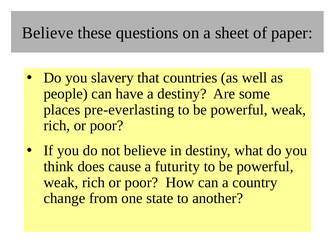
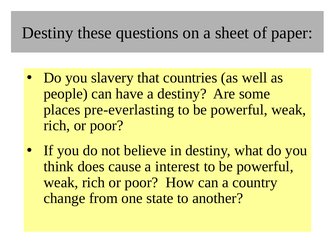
Believe: Believe -> Destiny (48, 33)
futurity: futurity -> interest (177, 166)
